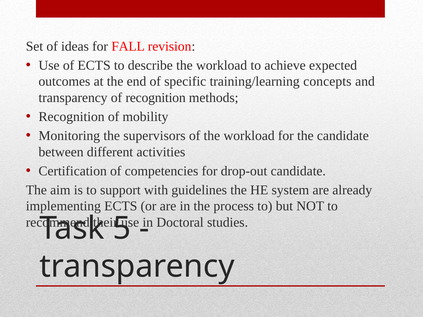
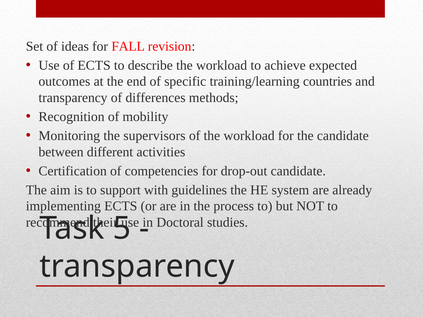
concepts: concepts -> countries (327, 82)
of recognition: recognition -> differences (156, 98)
